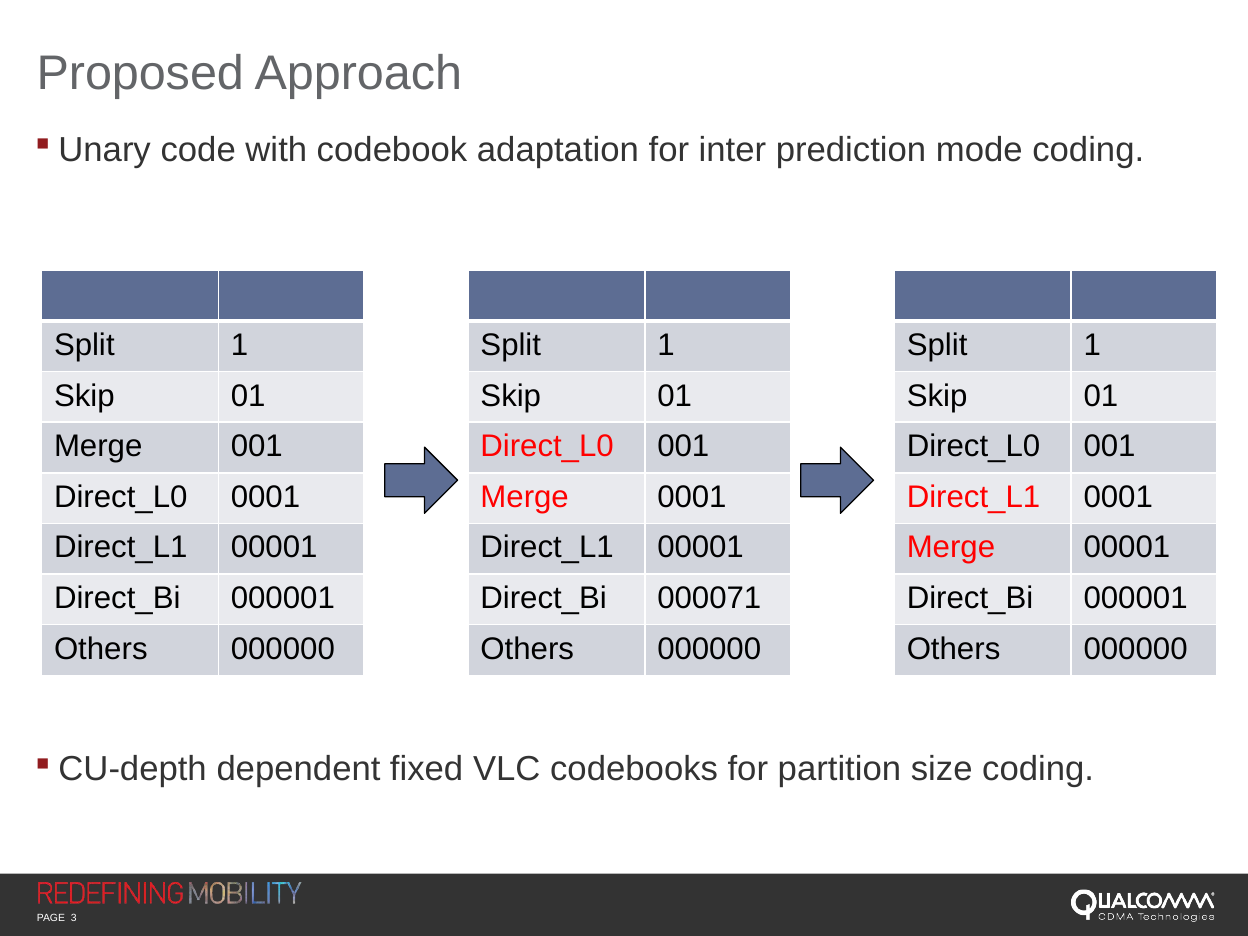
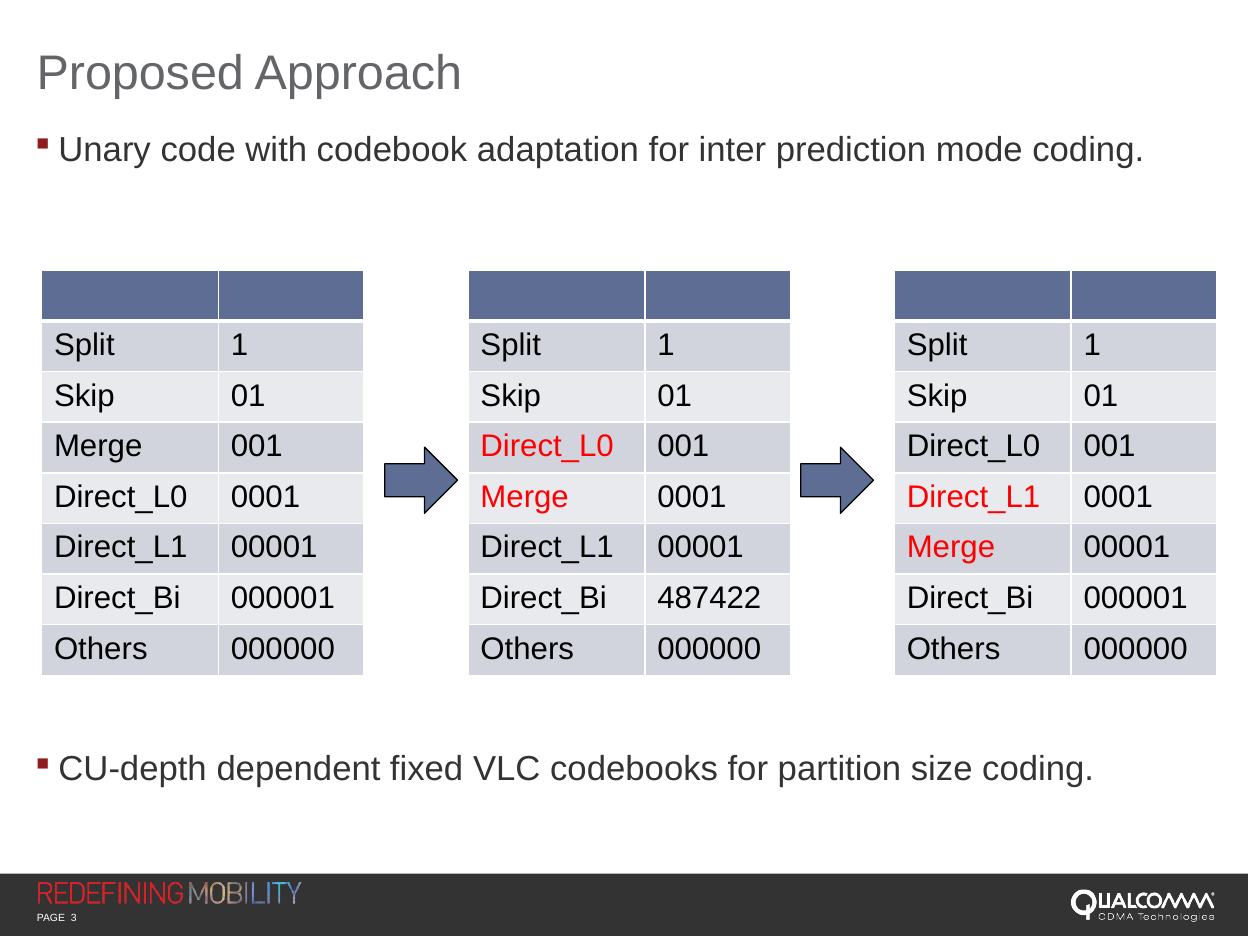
000071: 000071 -> 487422 (709, 598)
